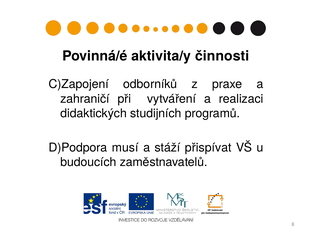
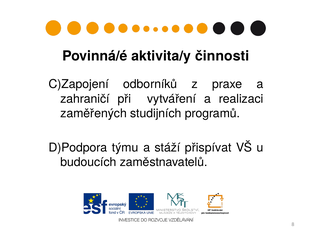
didaktických: didaktických -> zaměřených (94, 113)
musí: musí -> týmu (125, 147)
